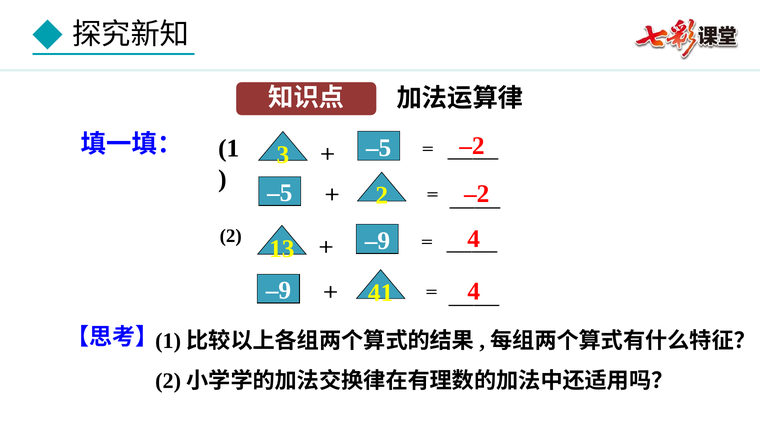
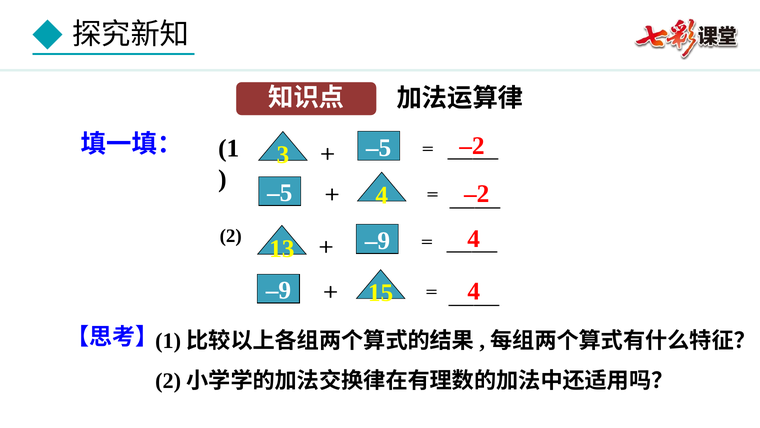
–5 2: 2 -> 4 (382, 195)
41: 41 -> 15 (381, 293)
